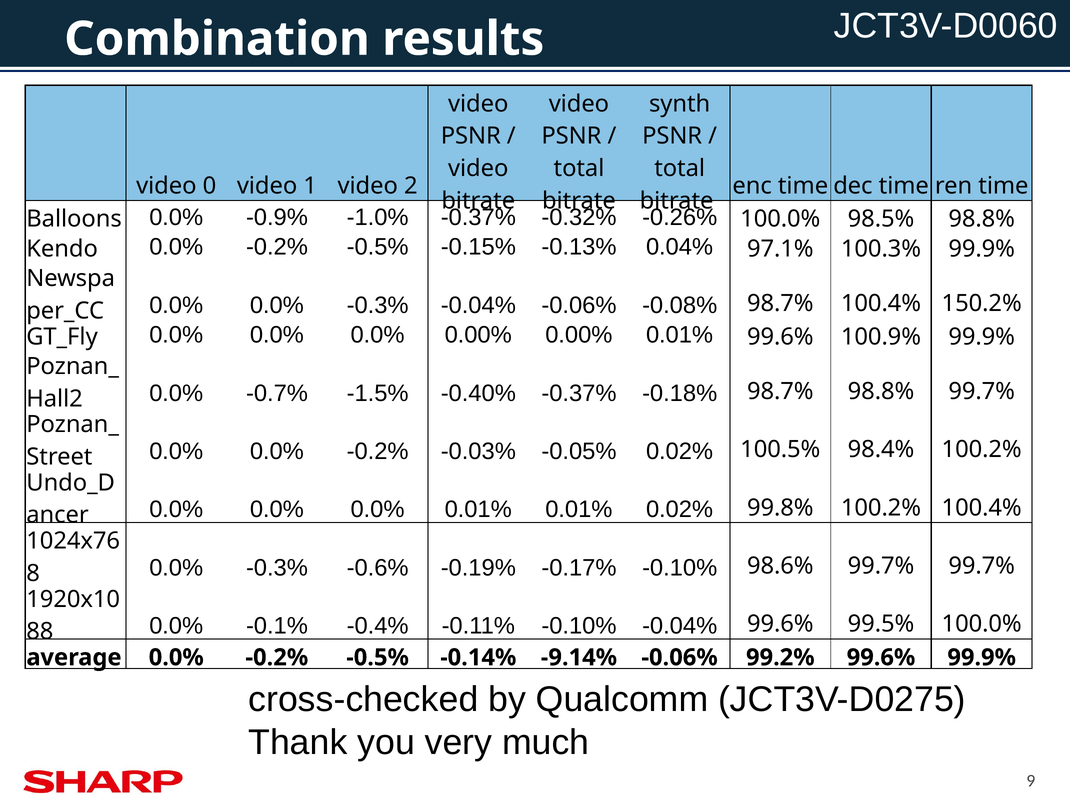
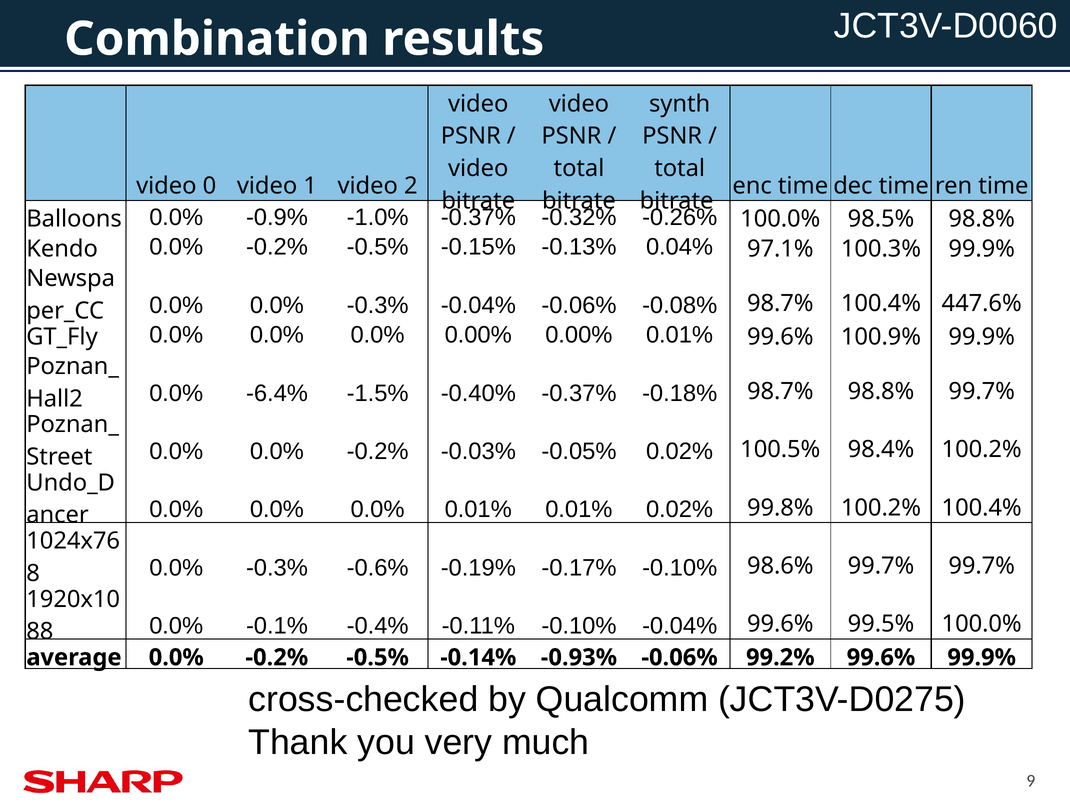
150.2%: 150.2% -> 447.6% (982, 303)
-0.7%: -0.7% -> -6.4% (277, 393)
-9.14%: -9.14% -> -0.93% (579, 657)
